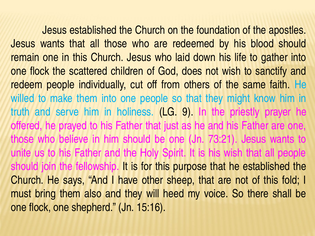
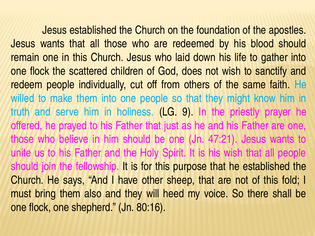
73:21: 73:21 -> 47:21 (223, 139)
15:16: 15:16 -> 80:16 (151, 207)
